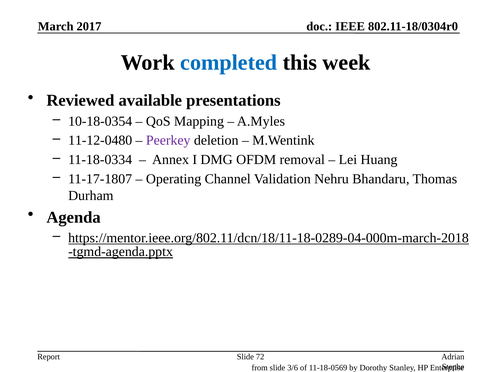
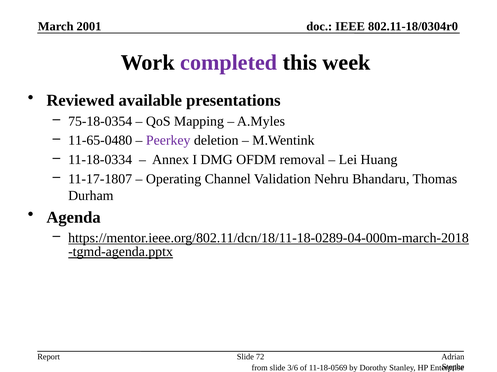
2017: 2017 -> 2001 (89, 27)
completed colour: blue -> purple (229, 63)
10-18-0354: 10-18-0354 -> 75-18-0354 (100, 121)
11-12-0480: 11-12-0480 -> 11-65-0480 (100, 141)
